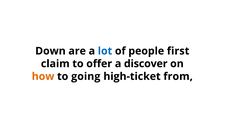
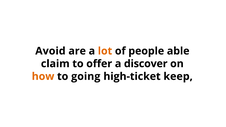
Down: Down -> Avoid (50, 51)
lot colour: blue -> orange (105, 51)
first: first -> able (178, 51)
from: from -> keep (178, 76)
